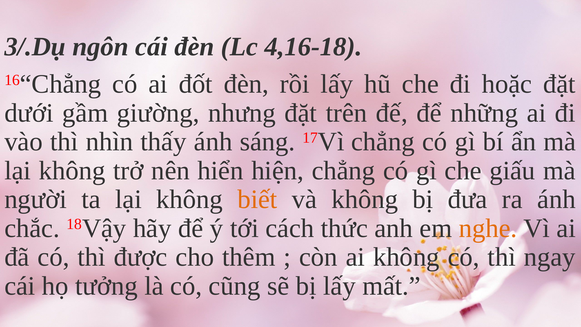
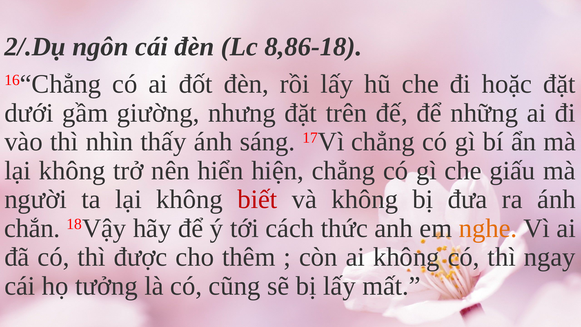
3/.Dụ: 3/.Dụ -> 2/.Dụ (35, 47)
4,16-18: 4,16-18 -> 8,86-18 (313, 47)
biết colour: orange -> red (257, 199)
chắc: chắc -> chắn (32, 228)
